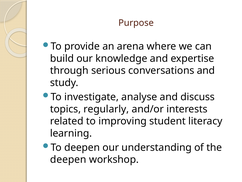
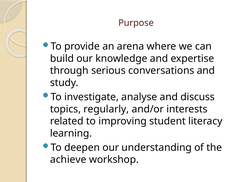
deepen: deepen -> achieve (68, 159)
